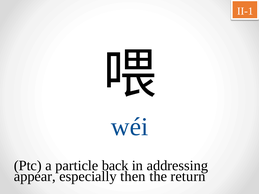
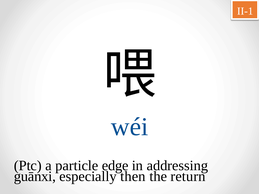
back: back -> edge (115, 166)
appear: appear -> guānxi (35, 177)
